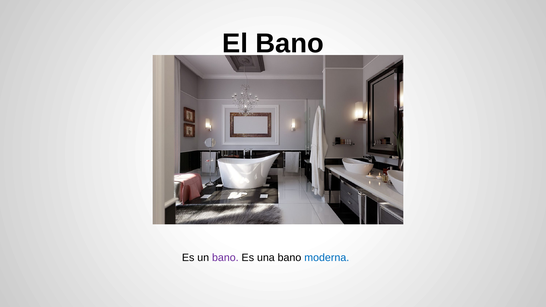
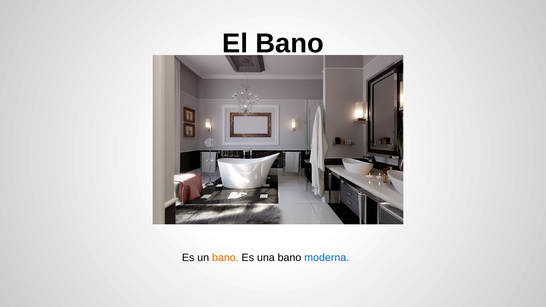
bano colour: purple -> orange (225, 258)
